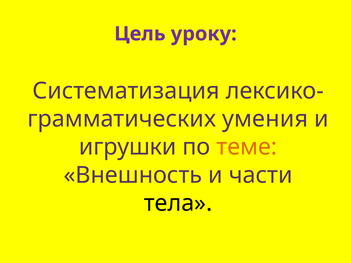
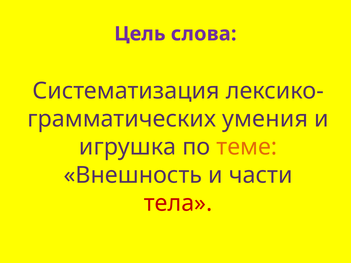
уроку: уроку -> слова (204, 34)
игрушки: игрушки -> игрушка (128, 147)
тела colour: black -> red (178, 203)
